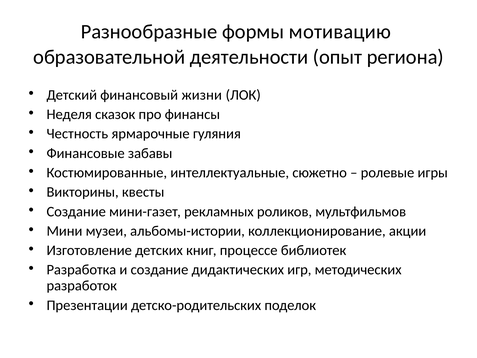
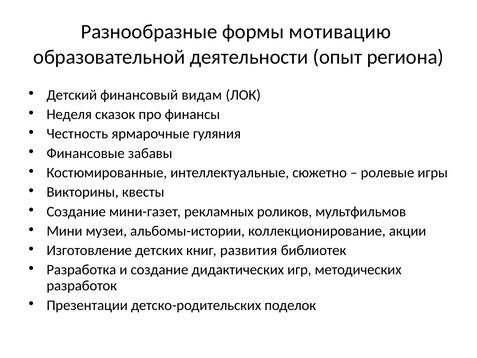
жизни: жизни -> видам (202, 95)
процессе: процессе -> развития (249, 250)
